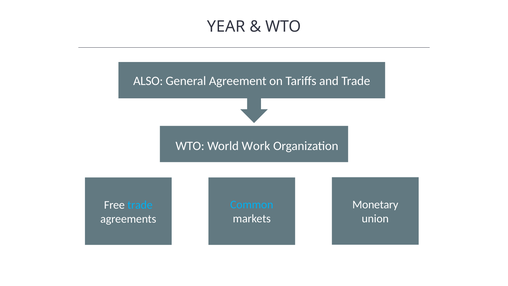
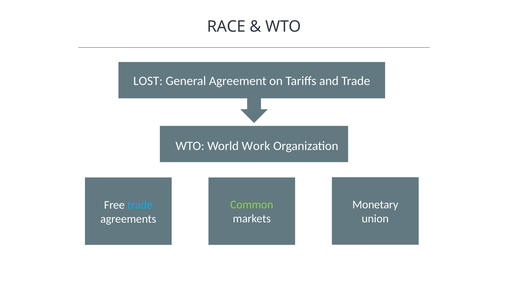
YEAR: YEAR -> RACE (226, 27)
ALSO: ALSO -> LOST (148, 81)
Common colour: light blue -> light green (252, 205)
